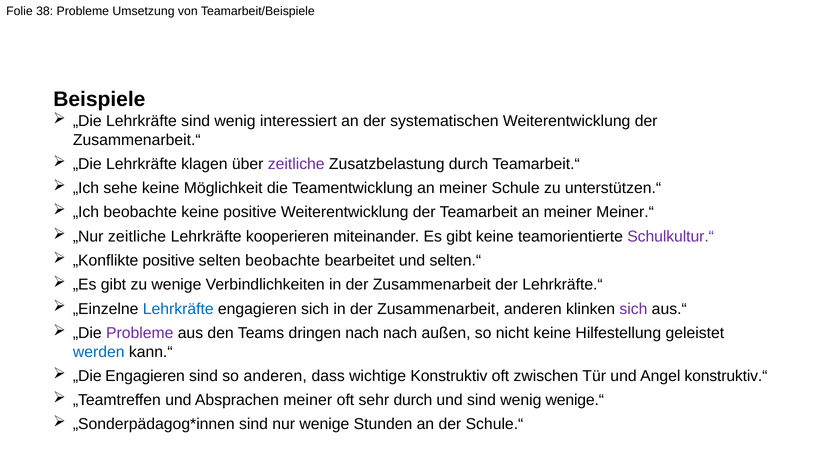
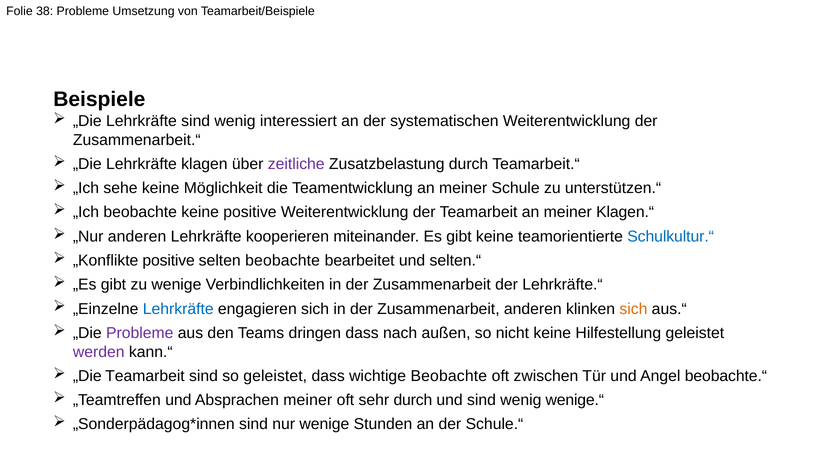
Meiner.“: Meiner.“ -> Klagen.“ (625, 213)
„Nur zeitliche: zeitliche -> anderen (137, 237)
Schulkultur.“ colour: purple -> blue (671, 237)
sich colour: purple -> orange (633, 309)
dringen nach: nach -> dass (362, 333)
werden colour: blue -> purple (99, 352)
„Die Engagieren: Engagieren -> Teamarbeit (145, 376)
so anderen: anderen -> geleistet (275, 376)
wichtige Konstruktiv: Konstruktiv -> Beobachte (449, 376)
konstruktiv.“: konstruktiv.“ -> beobachte.“ (726, 376)
